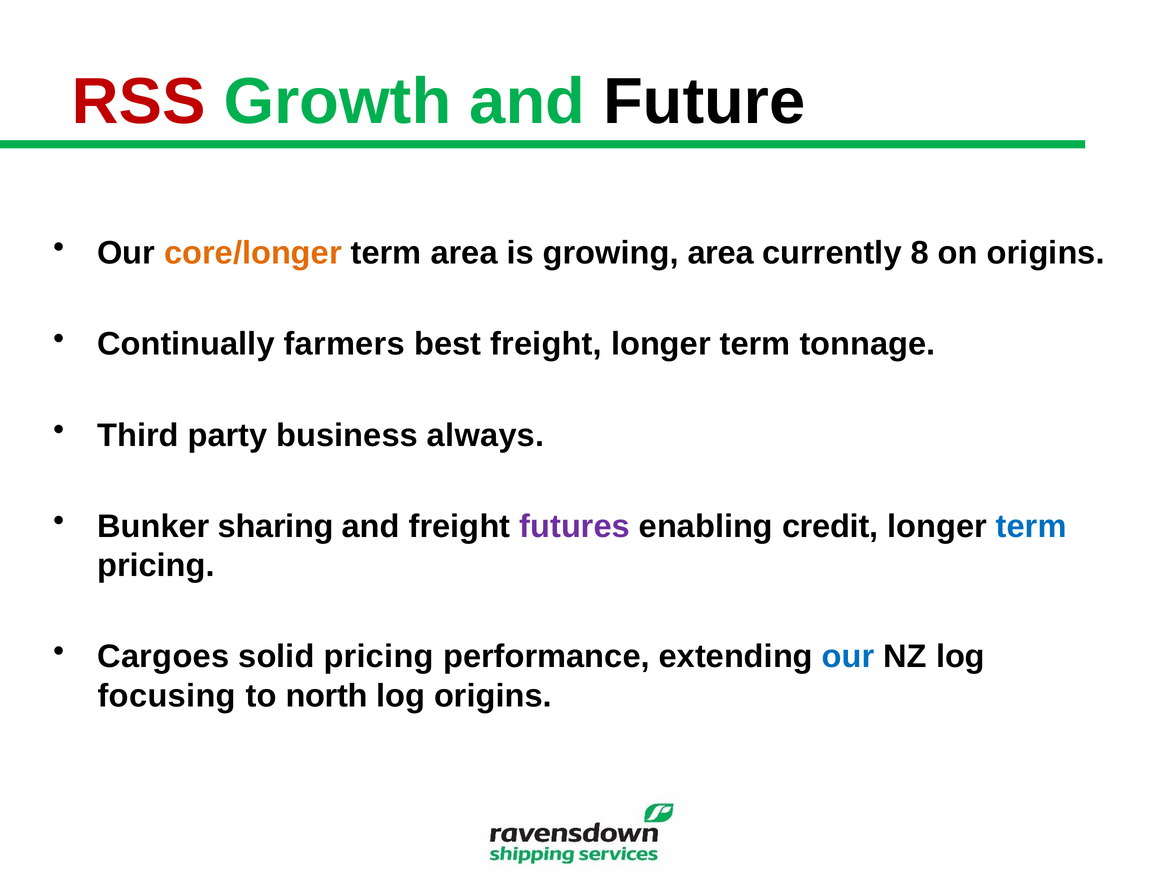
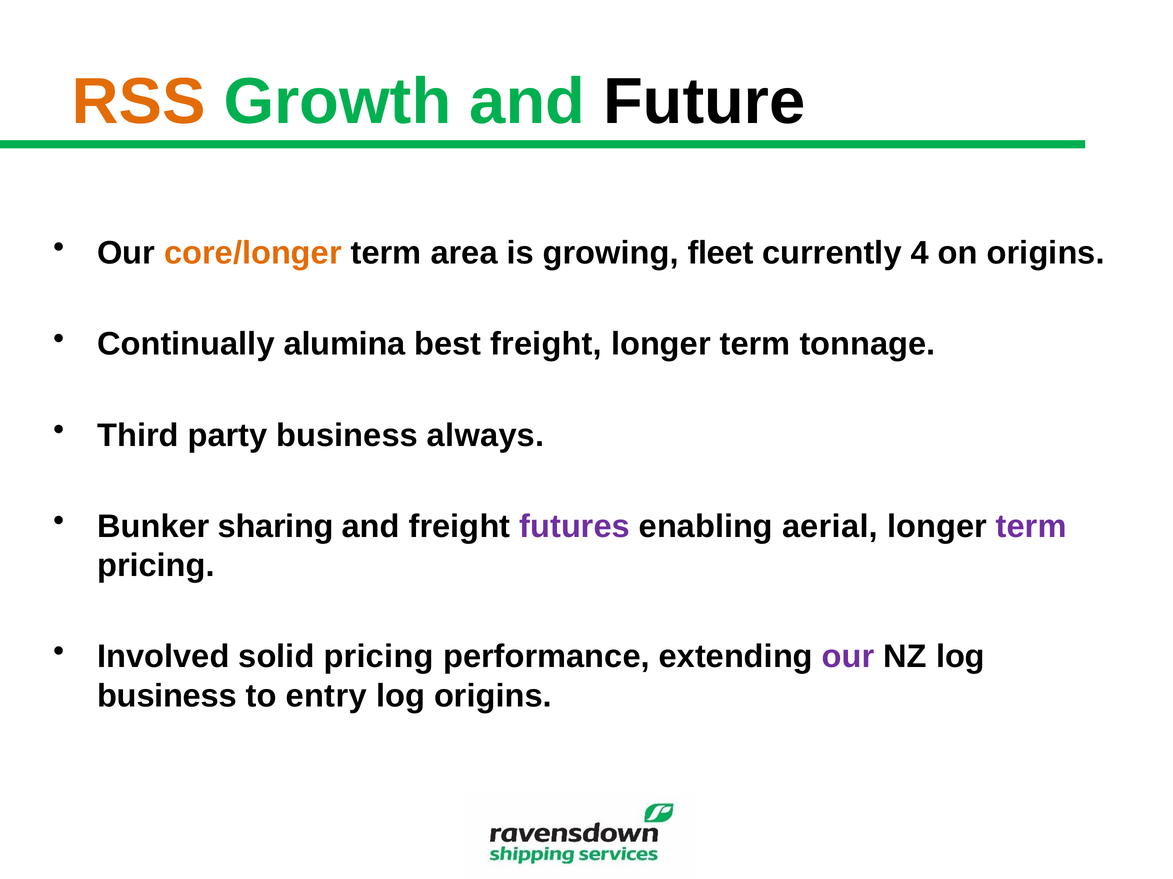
RSS colour: red -> orange (139, 102)
growing area: area -> fleet (721, 253)
8: 8 -> 4 (920, 253)
farmers: farmers -> alumina (345, 344)
credit: credit -> aerial (830, 527)
term colour: blue -> purple (1031, 527)
Cargoes: Cargoes -> Involved (163, 657)
our colour: blue -> purple (848, 657)
focusing: focusing -> business (167, 696)
north: north -> entry (326, 696)
